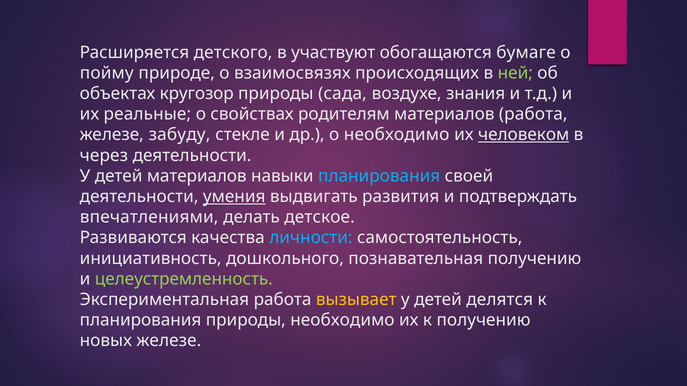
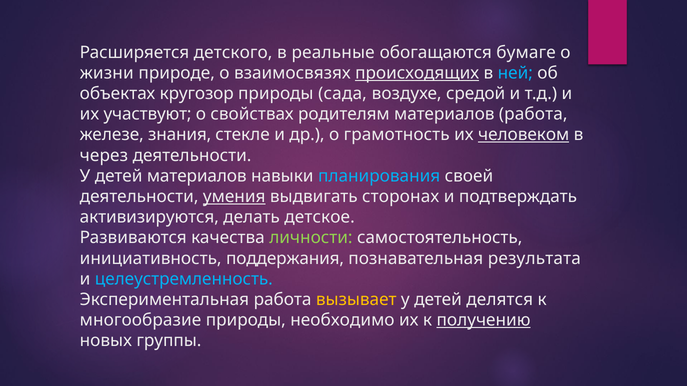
участвуют: участвуют -> реальные (333, 53)
пойму: пойму -> жизни (107, 73)
происходящих underline: none -> present (417, 73)
ней colour: light green -> light blue (515, 73)
знания: знания -> средой (476, 94)
реальные: реальные -> участвуют (148, 114)
забуду: забуду -> знания (180, 135)
о необходимо: необходимо -> грамотность (397, 135)
развития: развития -> сторонах (401, 197)
впечатлениями: впечатлениями -> активизируются (149, 217)
личности colour: light blue -> light green (311, 238)
дошкольного: дошкольного -> поддержания (285, 259)
познавательная получению: получению -> результата (534, 259)
целеустремленность colour: light green -> light blue (184, 279)
планирования: планирования -> многообразие (140, 320)
получению underline: none -> present (484, 320)
новых железе: железе -> группы (169, 341)
